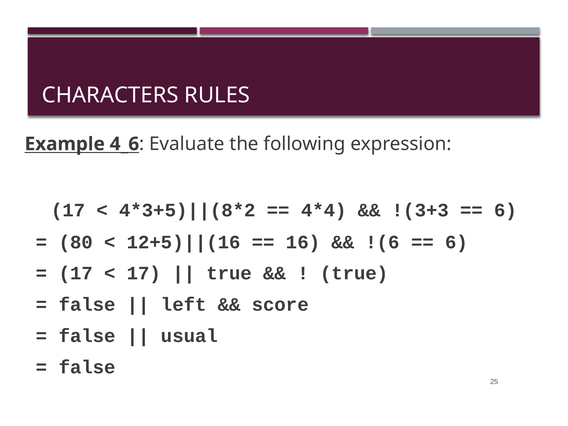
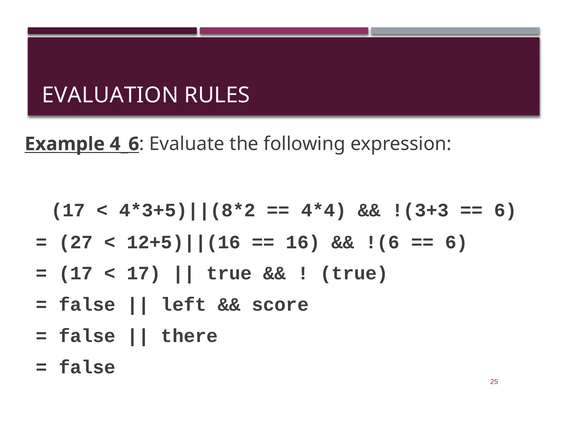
CHARACTERS: CHARACTERS -> EVALUATION (110, 95)
80: 80 -> 27 (76, 242)
usual: usual -> there (189, 336)
